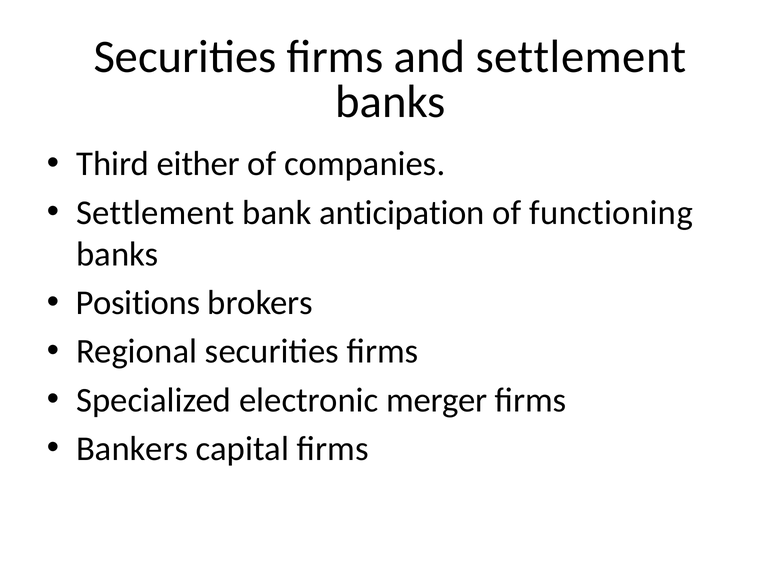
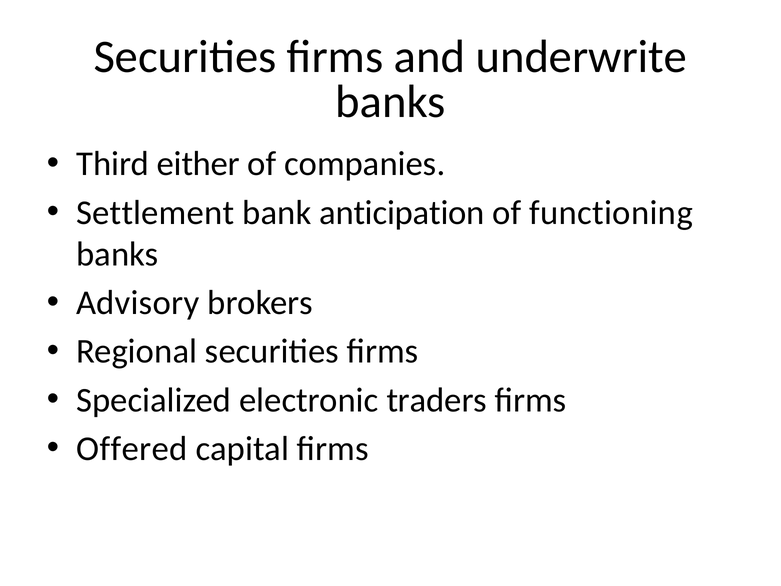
and settlement: settlement -> underwrite (581, 57)
Positions: Positions -> Advisory (138, 303)
merger: merger -> traders (437, 400)
Bankers: Bankers -> Offered (132, 449)
